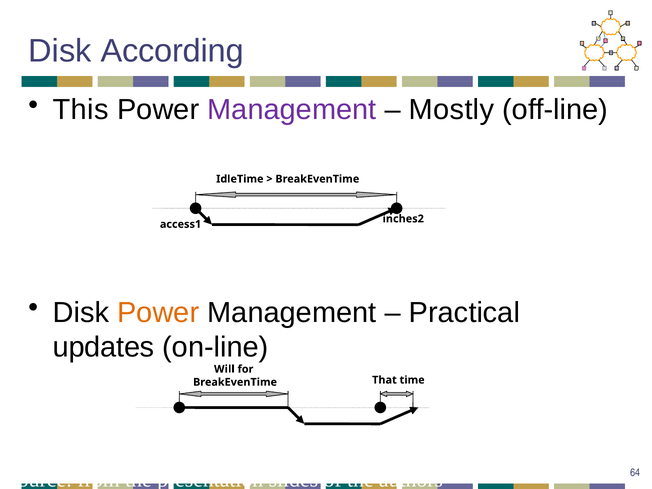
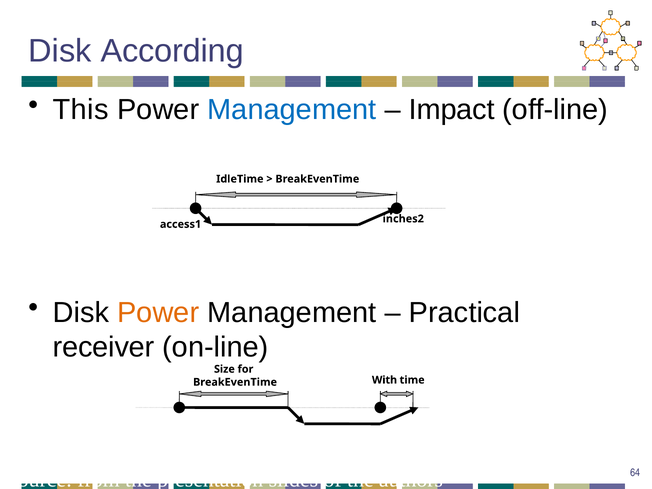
Management colour: purple -> blue (292, 110)
Mostly: Mostly -> Impact (452, 110)
updates: updates -> receiver (104, 347)
Will: Will -> Size (224, 369)
That: That -> With (385, 380)
